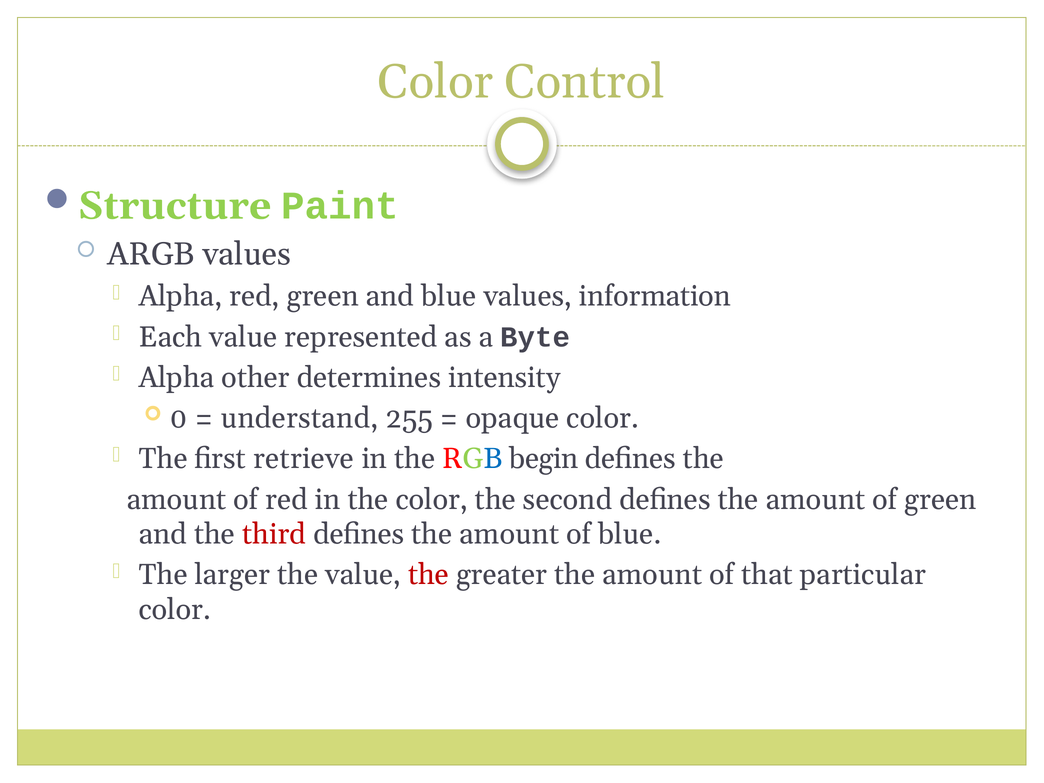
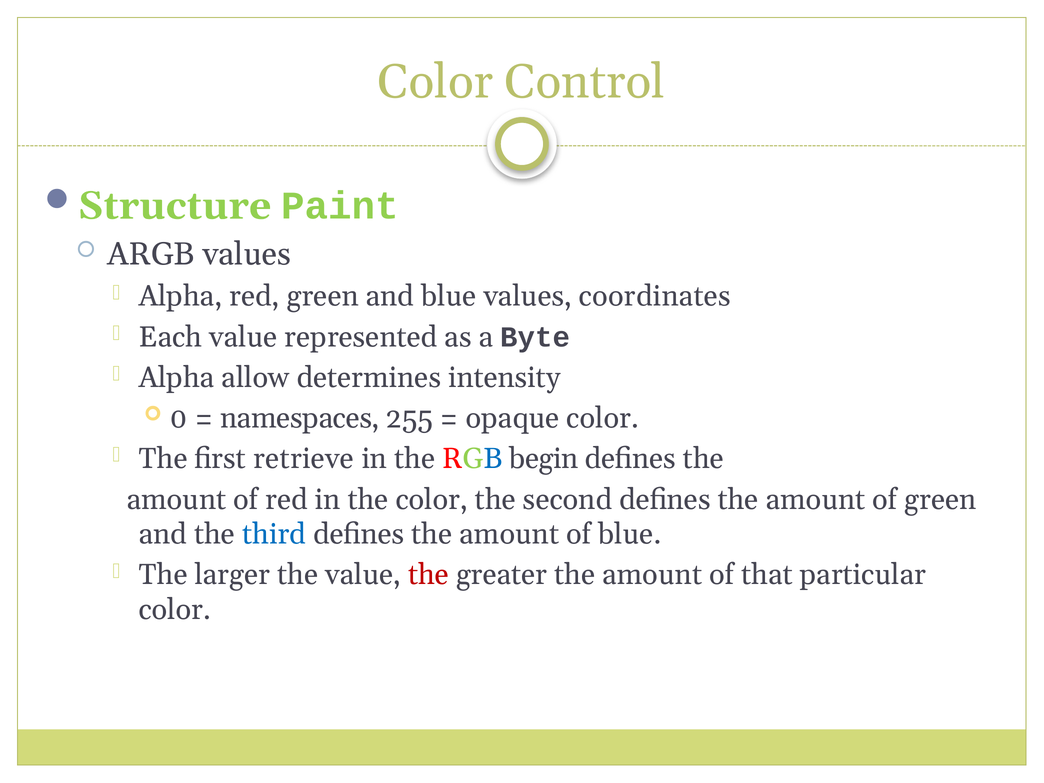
information: information -> coordinates (655, 296)
other: other -> allow (256, 378)
understand: understand -> namespaces (300, 418)
third colour: red -> blue (274, 534)
